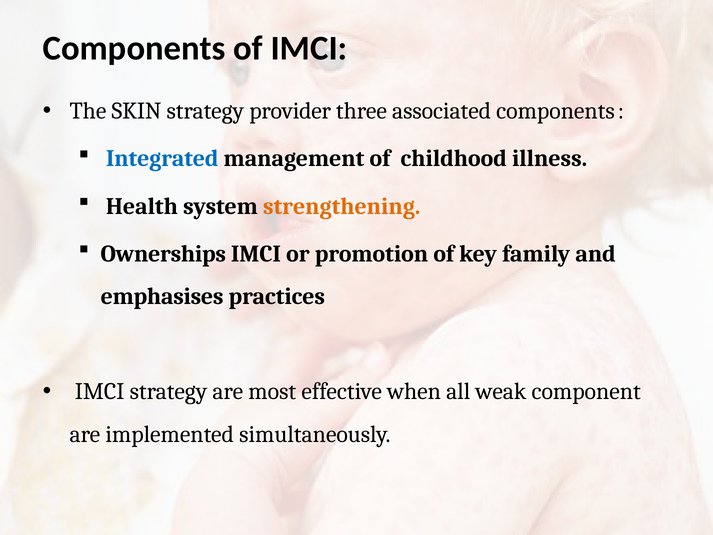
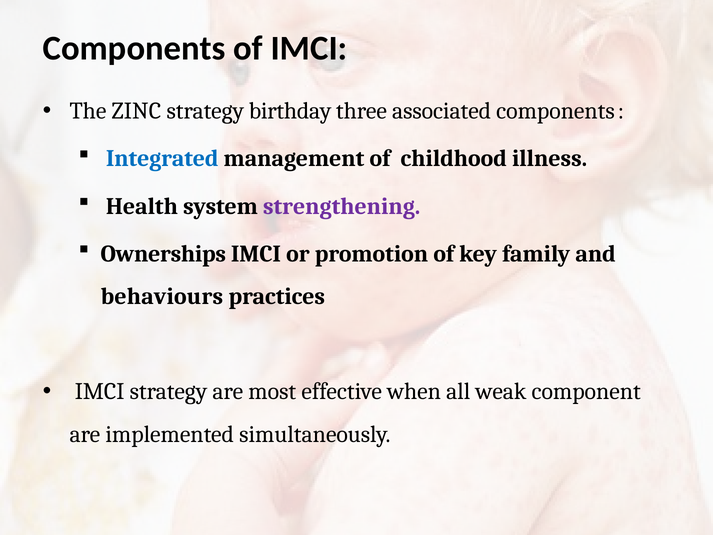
SKIN: SKIN -> ZINC (136, 111)
provider: provider -> birthday (290, 111)
strengthening colour: orange -> purple (342, 206)
emphasises: emphasises -> behaviours (162, 296)
